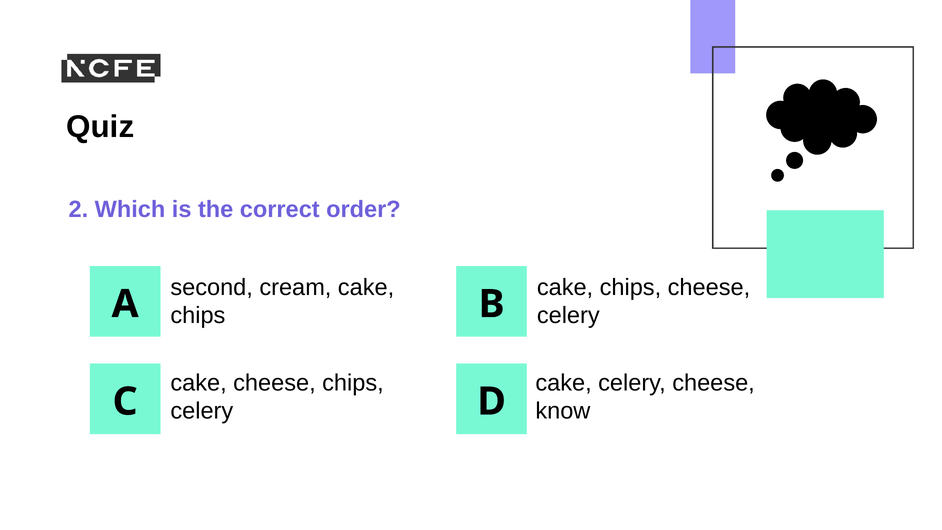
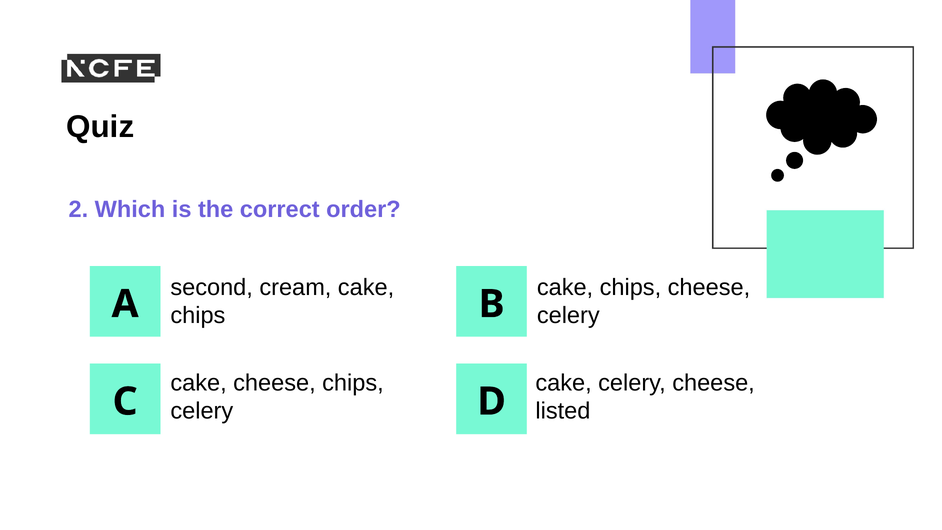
know: know -> listed (563, 411)
